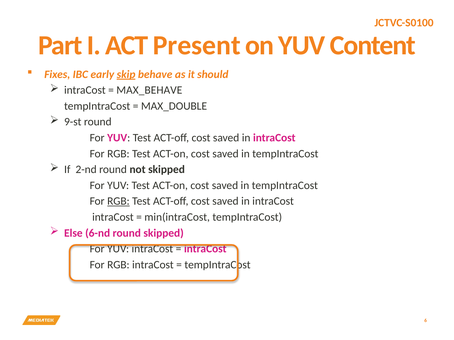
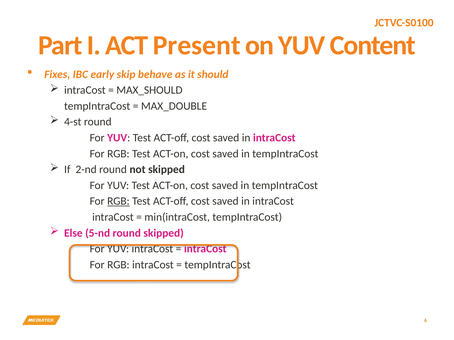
skip underline: present -> none (126, 74)
MAX_BEHAVE: MAX_BEHAVE -> MAX_SHOULD (149, 90)
9-st: 9-st -> 4-st (73, 122)
6-nd: 6-nd -> 5-nd (98, 233)
